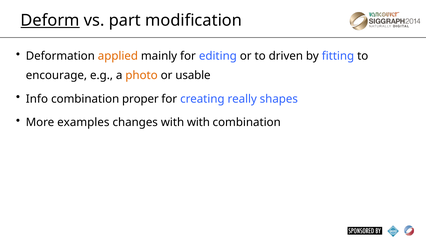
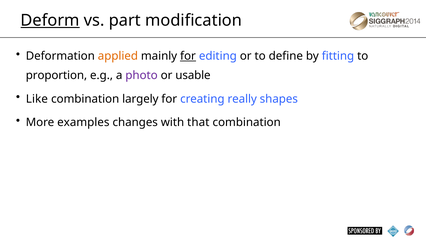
for underline: none -> present (188, 56)
driven: driven -> define (286, 56)
encourage: encourage -> proportion (56, 75)
photo colour: orange -> purple (142, 75)
Info: Info -> Like (37, 99)
proper: proper -> largely (140, 99)
with with: with -> that (198, 122)
